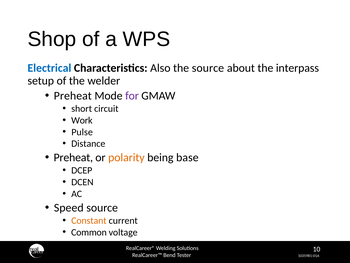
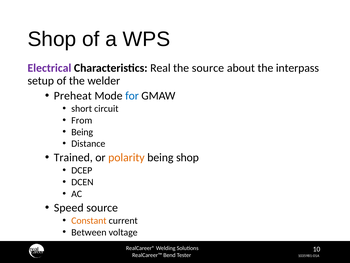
Electrical colour: blue -> purple (49, 68)
Also: Also -> Real (160, 68)
for colour: purple -> blue (132, 96)
Work: Work -> From (82, 120)
Pulse: Pulse -> Being (82, 132)
Preheat: Preheat -> Trained (73, 157)
being base: base -> shop (187, 157)
Common: Common -> Between (89, 232)
